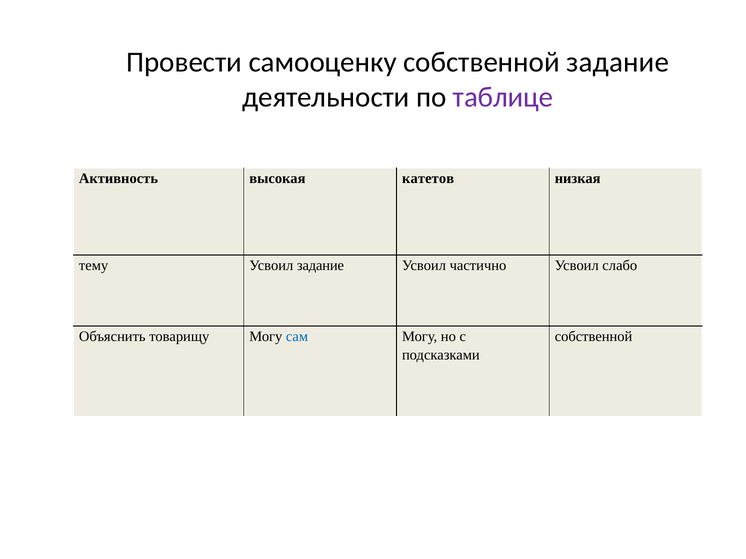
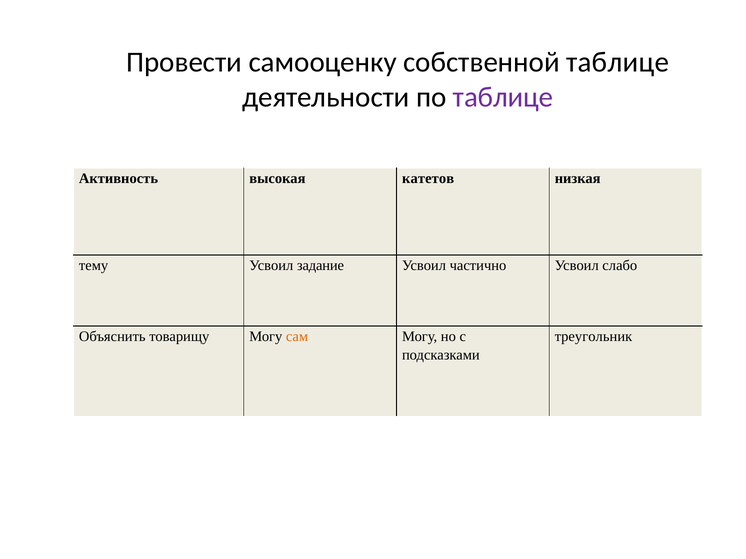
собственной задание: задание -> таблице (618, 62)
сам colour: blue -> orange (297, 337)
собственной: собственной -> треугольник (594, 337)
